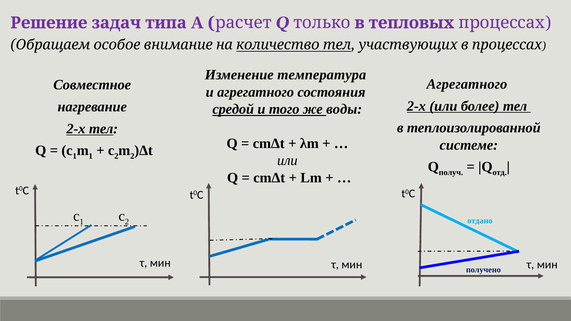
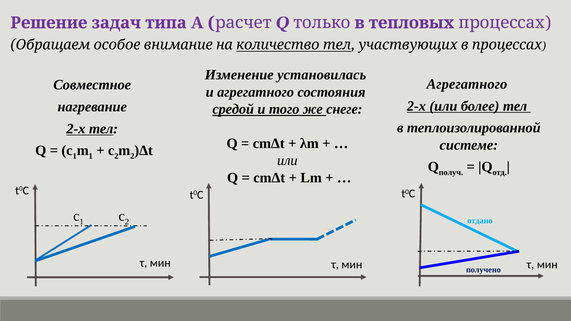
температура: температура -> установилась (322, 75)
воды: воды -> снеге (344, 109)
